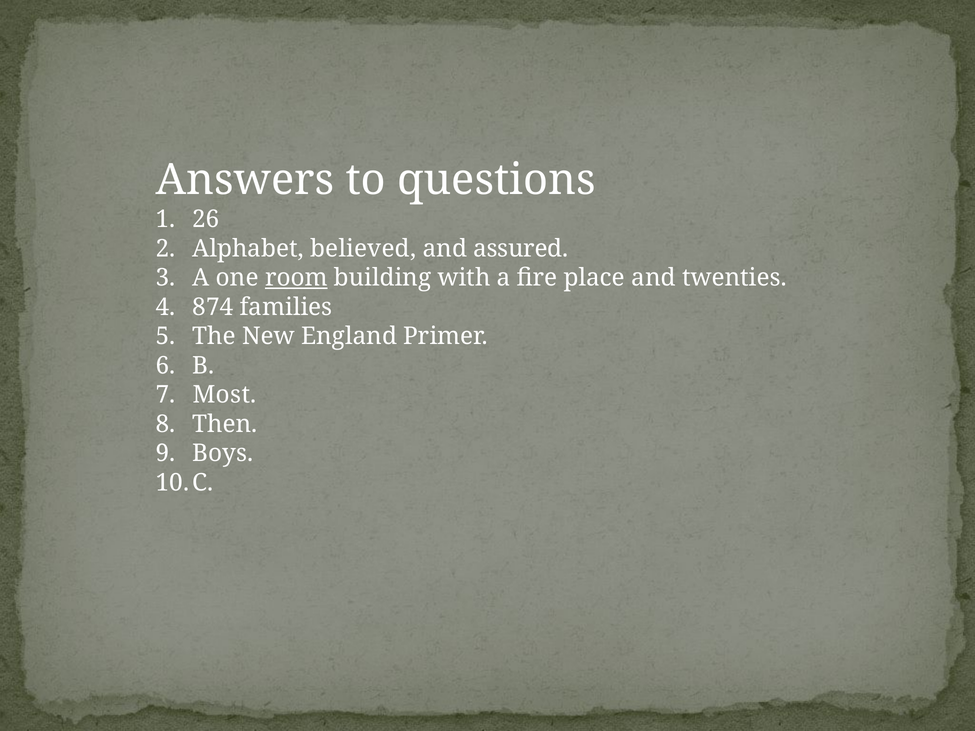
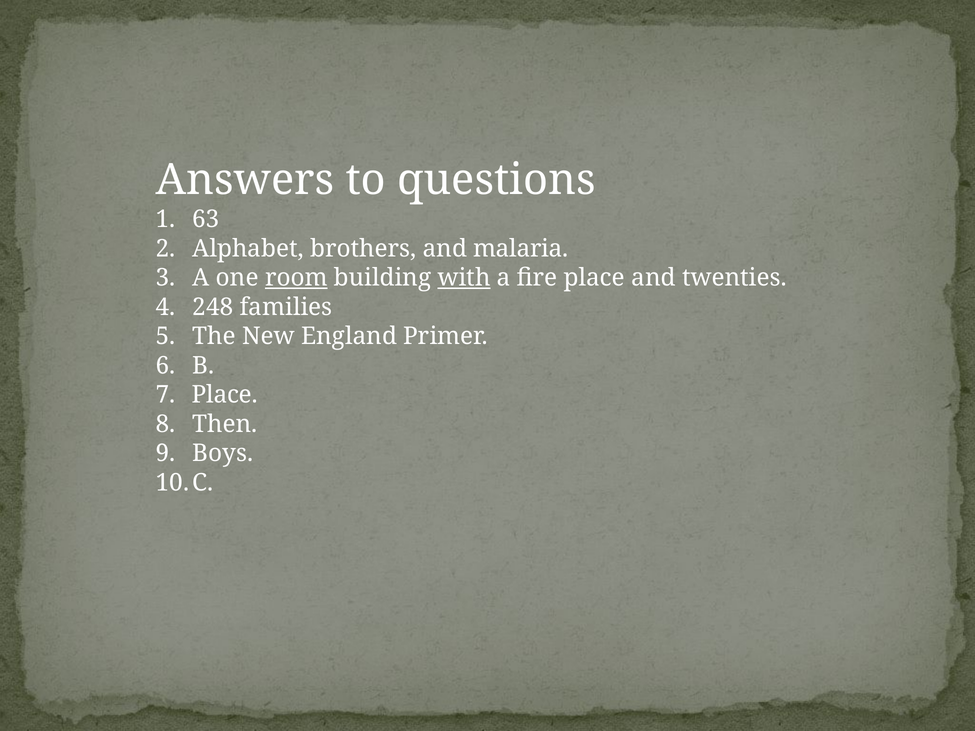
26: 26 -> 63 (206, 219)
believed: believed -> brothers (363, 249)
assured: assured -> malaria (521, 249)
with underline: none -> present (464, 278)
874: 874 -> 248 (213, 307)
Most: Most -> Place (225, 395)
